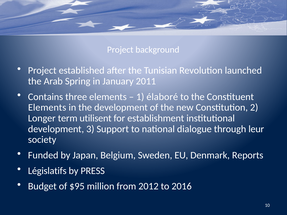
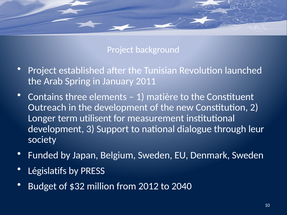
élaboré: élaboré -> matière (162, 97)
Elements: Elements -> Outreach (47, 108)
establishment: establishment -> measurement (156, 118)
Denmark Reports: Reports -> Sweden (248, 155)
$95: $95 -> $32 (77, 187)
2016: 2016 -> 2040 (182, 187)
